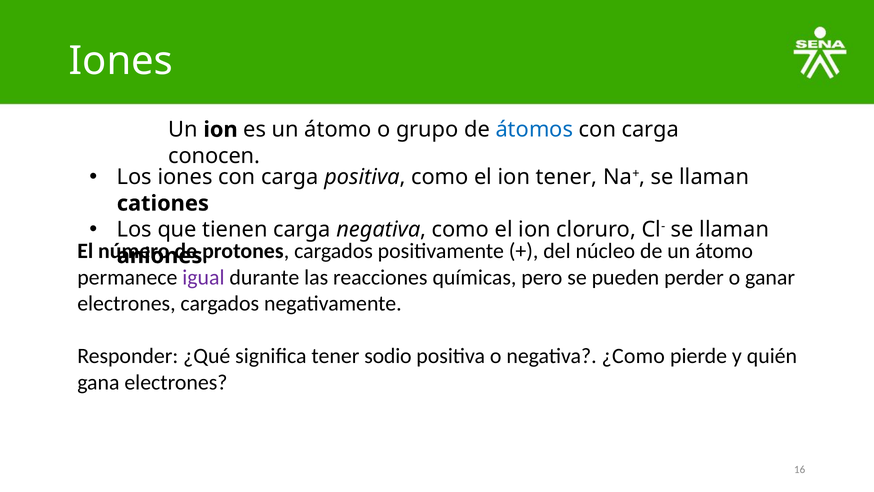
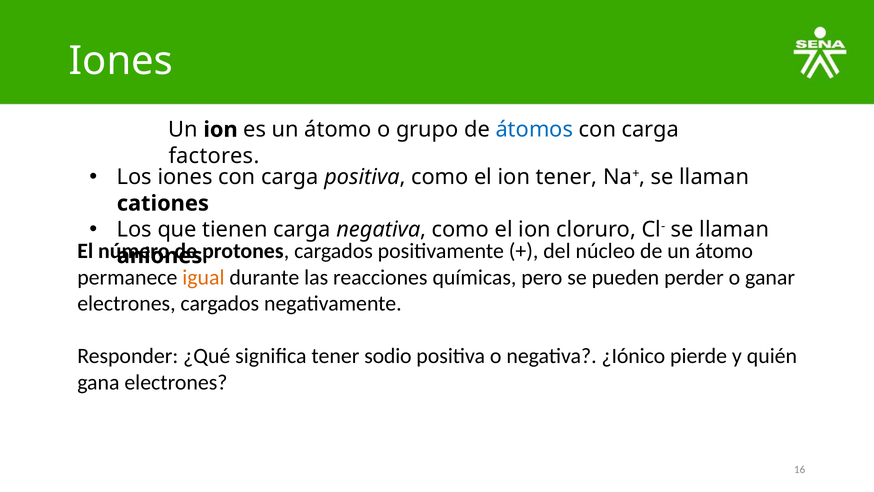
conocen: conocen -> factores (214, 156)
igual colour: purple -> orange (203, 277)
¿Como: ¿Como -> ¿Iónico (633, 356)
